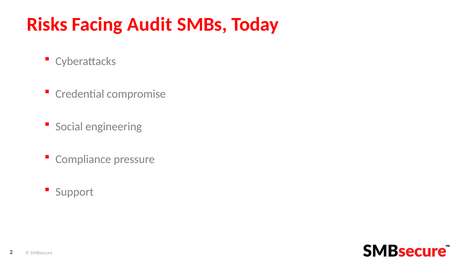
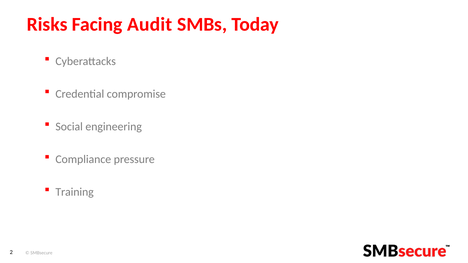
Support: Support -> Training (75, 192)
